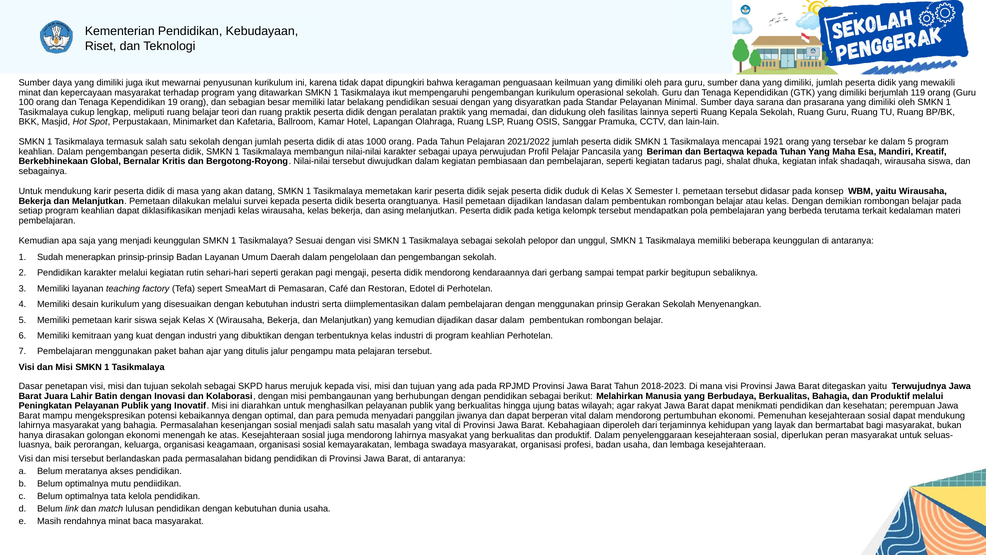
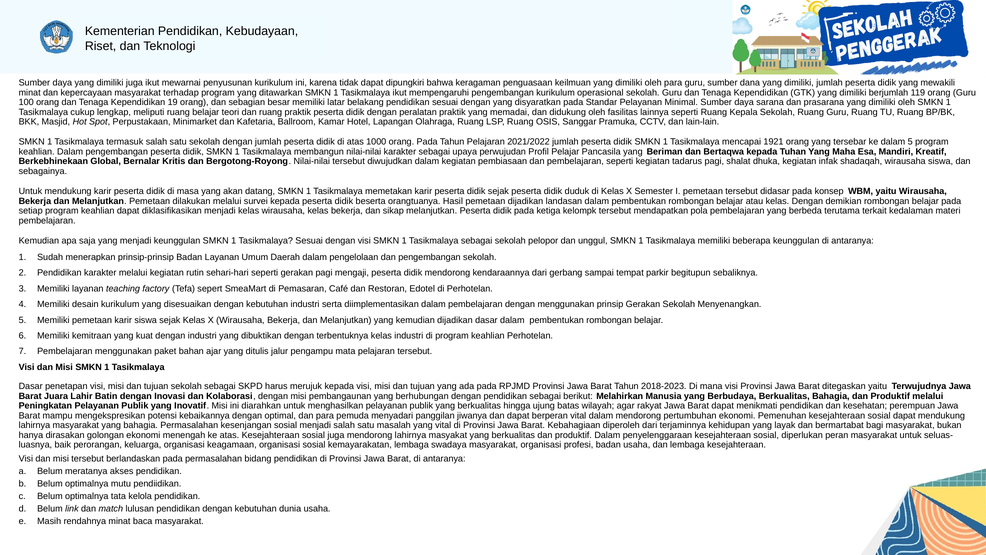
asing: asing -> sikap (393, 211)
